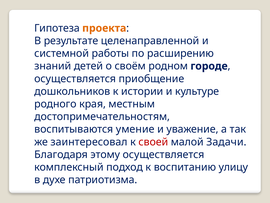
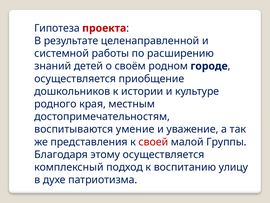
проекта colour: orange -> red (104, 28)
заинтересовал: заинтересовал -> представления (89, 142)
Задачи: Задачи -> Группы (226, 142)
